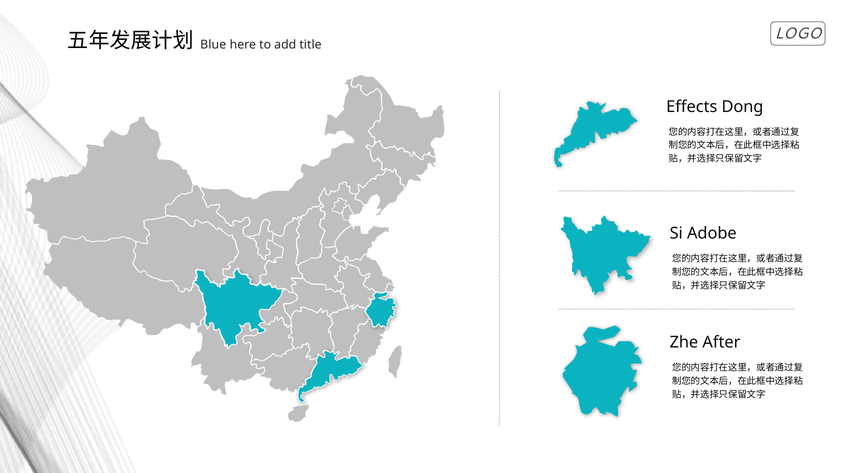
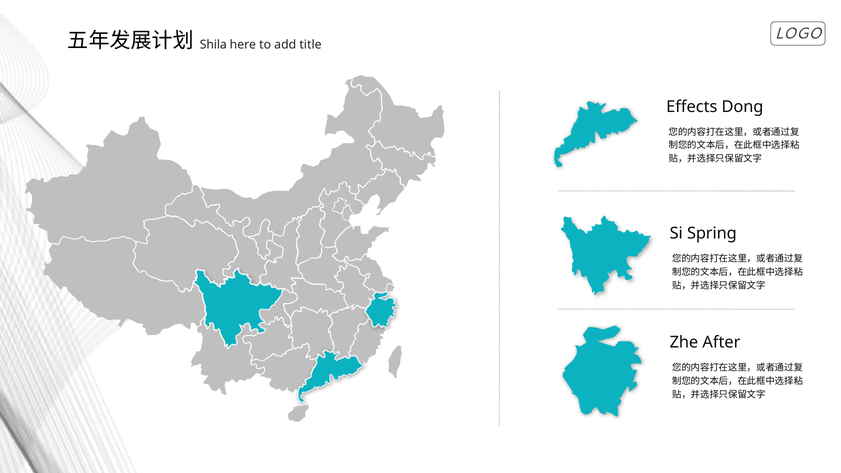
Blue: Blue -> Shila (213, 45)
Adobe: Adobe -> Spring (712, 234)
